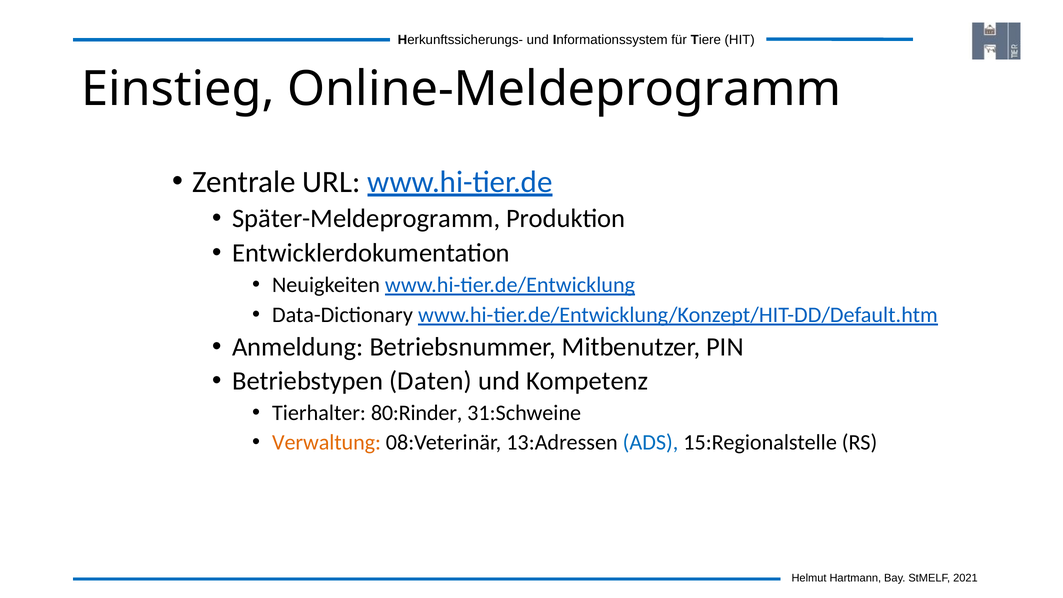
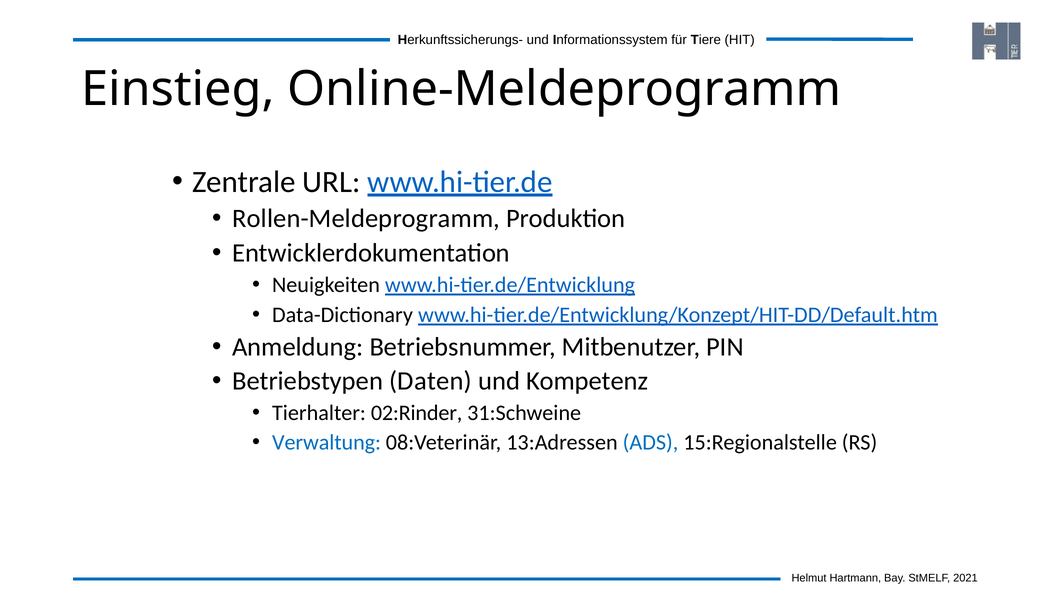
Später-Meldeprogramm: Später-Meldeprogramm -> Rollen-Meldeprogramm (366, 219)
80:Rinder: 80:Rinder -> 02:Rinder (417, 413)
Verwaltung colour: orange -> blue (326, 442)
